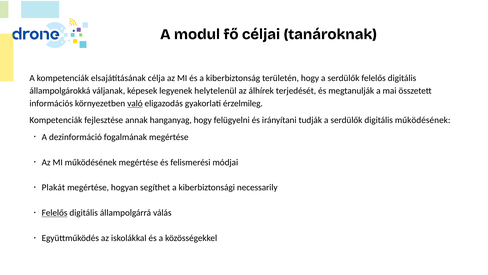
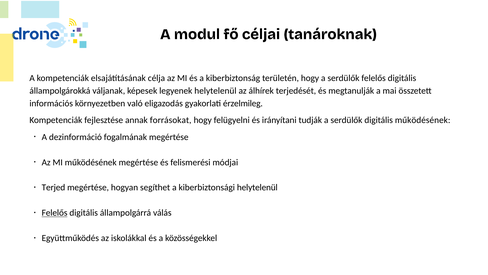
való underline: present -> none (135, 103)
hanganyag: hanganyag -> forrásokat (171, 120)
Plakát: Plakát -> Terjed (53, 187)
kiberbiztonsági necessarily: necessarily -> helytelenül (257, 187)
